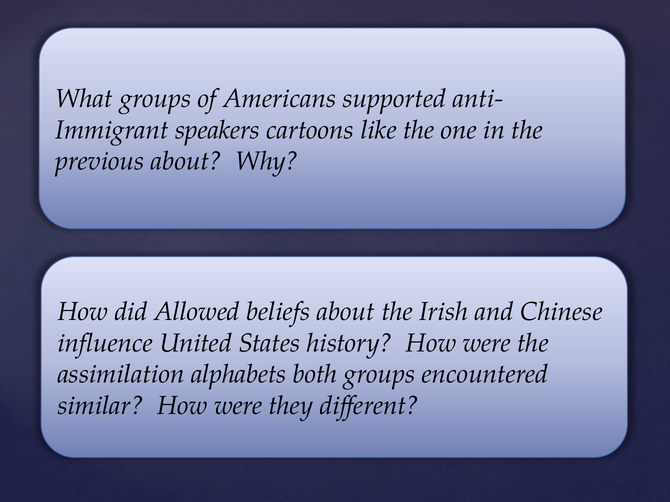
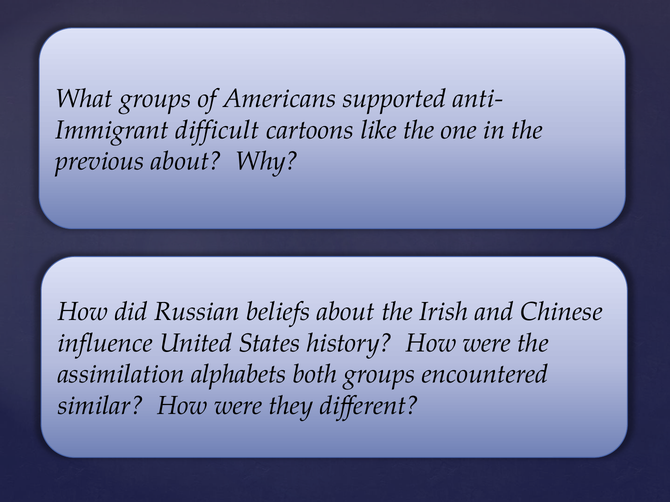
speakers: speakers -> difficult (217, 130)
Allowed: Allowed -> Russian (197, 312)
